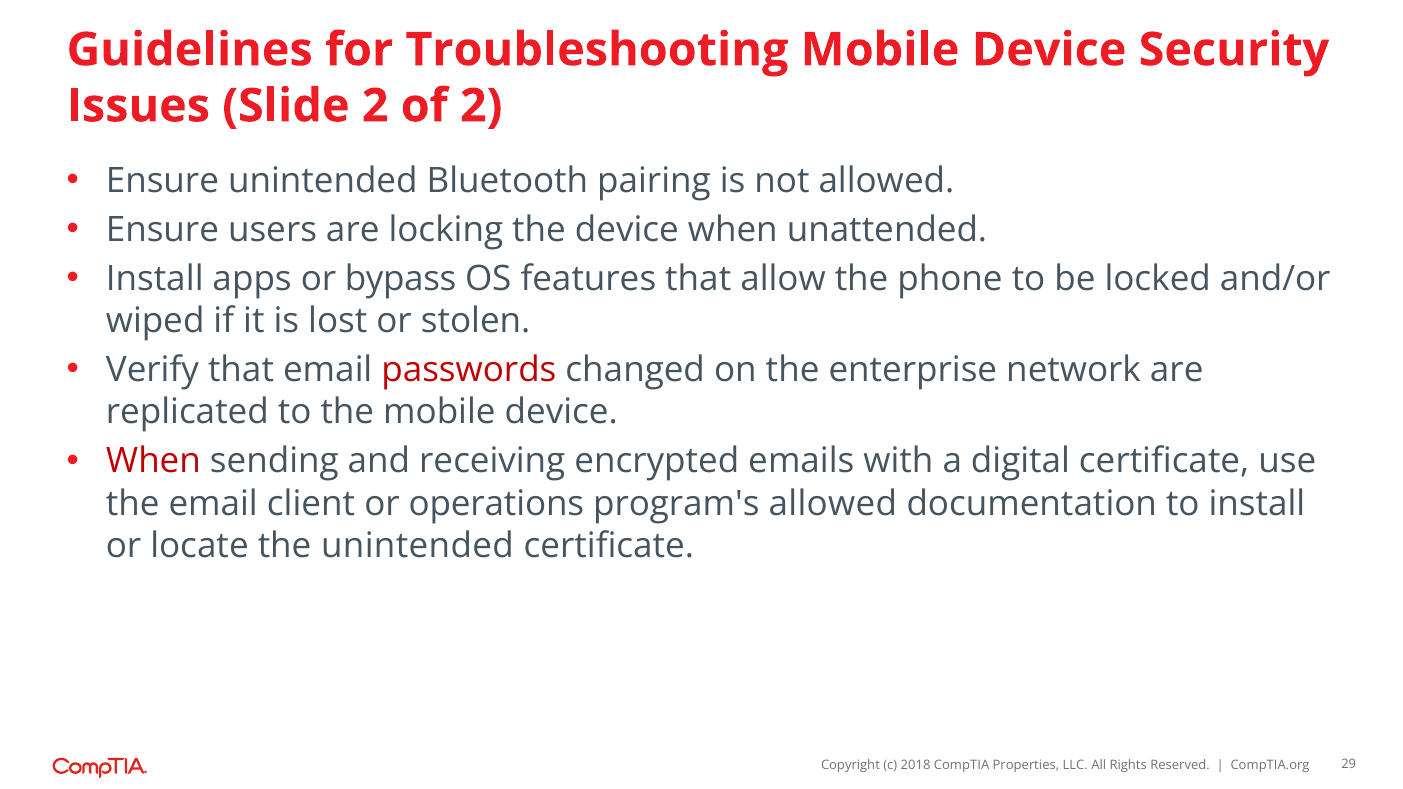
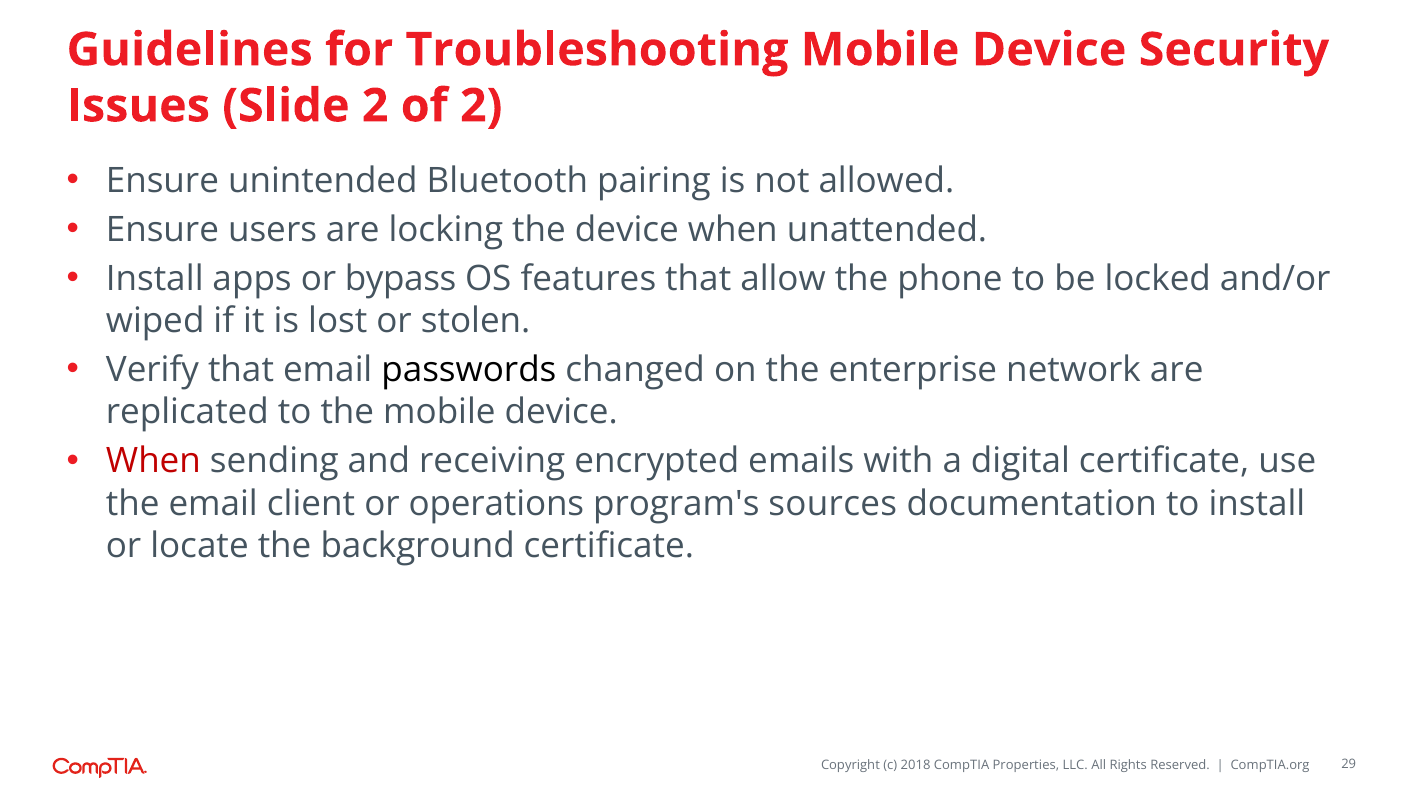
passwords colour: red -> black (469, 370)
program's allowed: allowed -> sources (833, 504)
the unintended: unintended -> background (418, 546)
